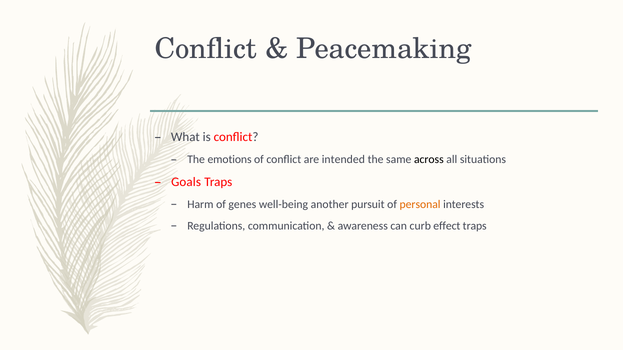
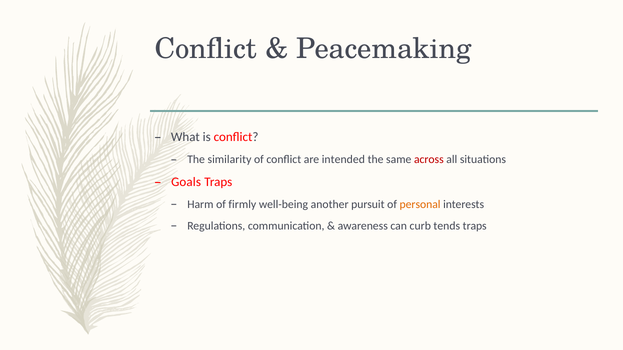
emotions: emotions -> similarity (229, 160)
across colour: black -> red (429, 160)
genes: genes -> firmly (242, 205)
effect: effect -> tends (447, 226)
